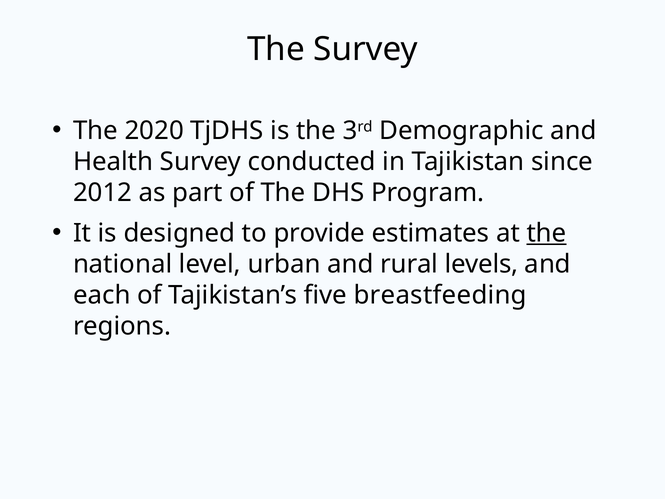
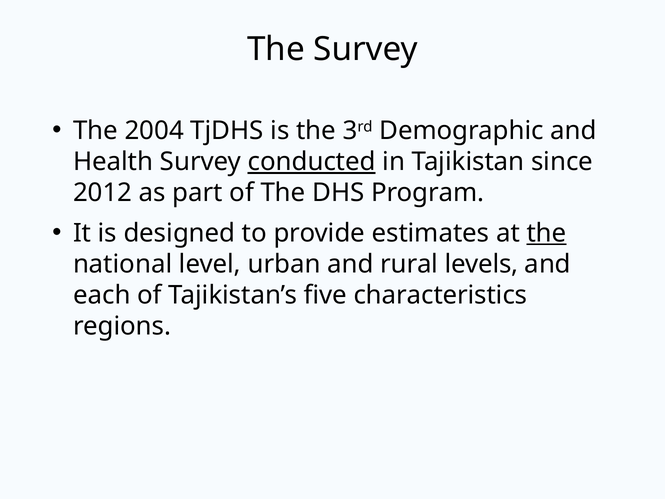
2020: 2020 -> 2004 (154, 131)
conducted underline: none -> present (312, 162)
breastfeeding: breastfeeding -> characteristics (440, 295)
